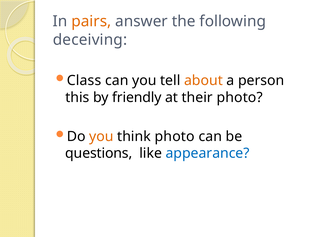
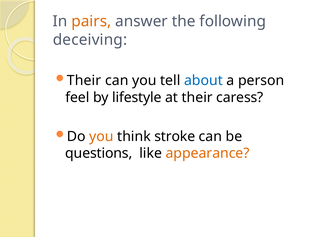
Class: Class -> Their (84, 81)
about colour: orange -> blue (203, 81)
this: this -> feel (77, 97)
friendly: friendly -> lifestyle (137, 97)
their photo: photo -> caress (240, 97)
think photo: photo -> stroke (175, 136)
appearance colour: blue -> orange (208, 153)
